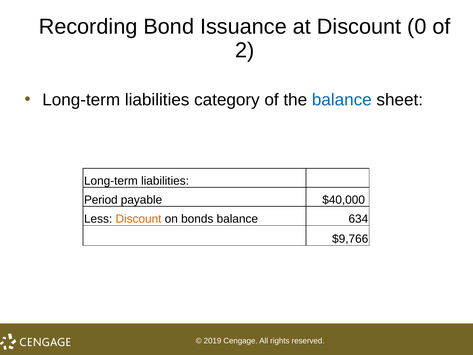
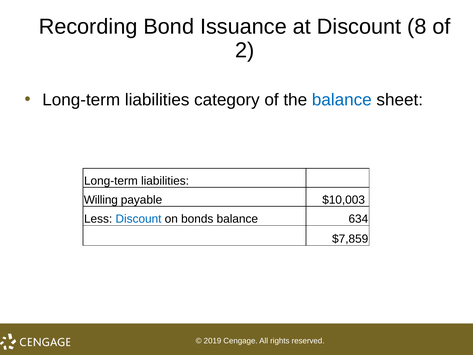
0: 0 -> 8 (417, 27)
Period: Period -> Willing (101, 200)
$40,000: $40,000 -> $10,003 (344, 200)
Discount colour: orange -> blue (139, 219)
$9,766: $9,766 -> $7,859 (350, 239)
